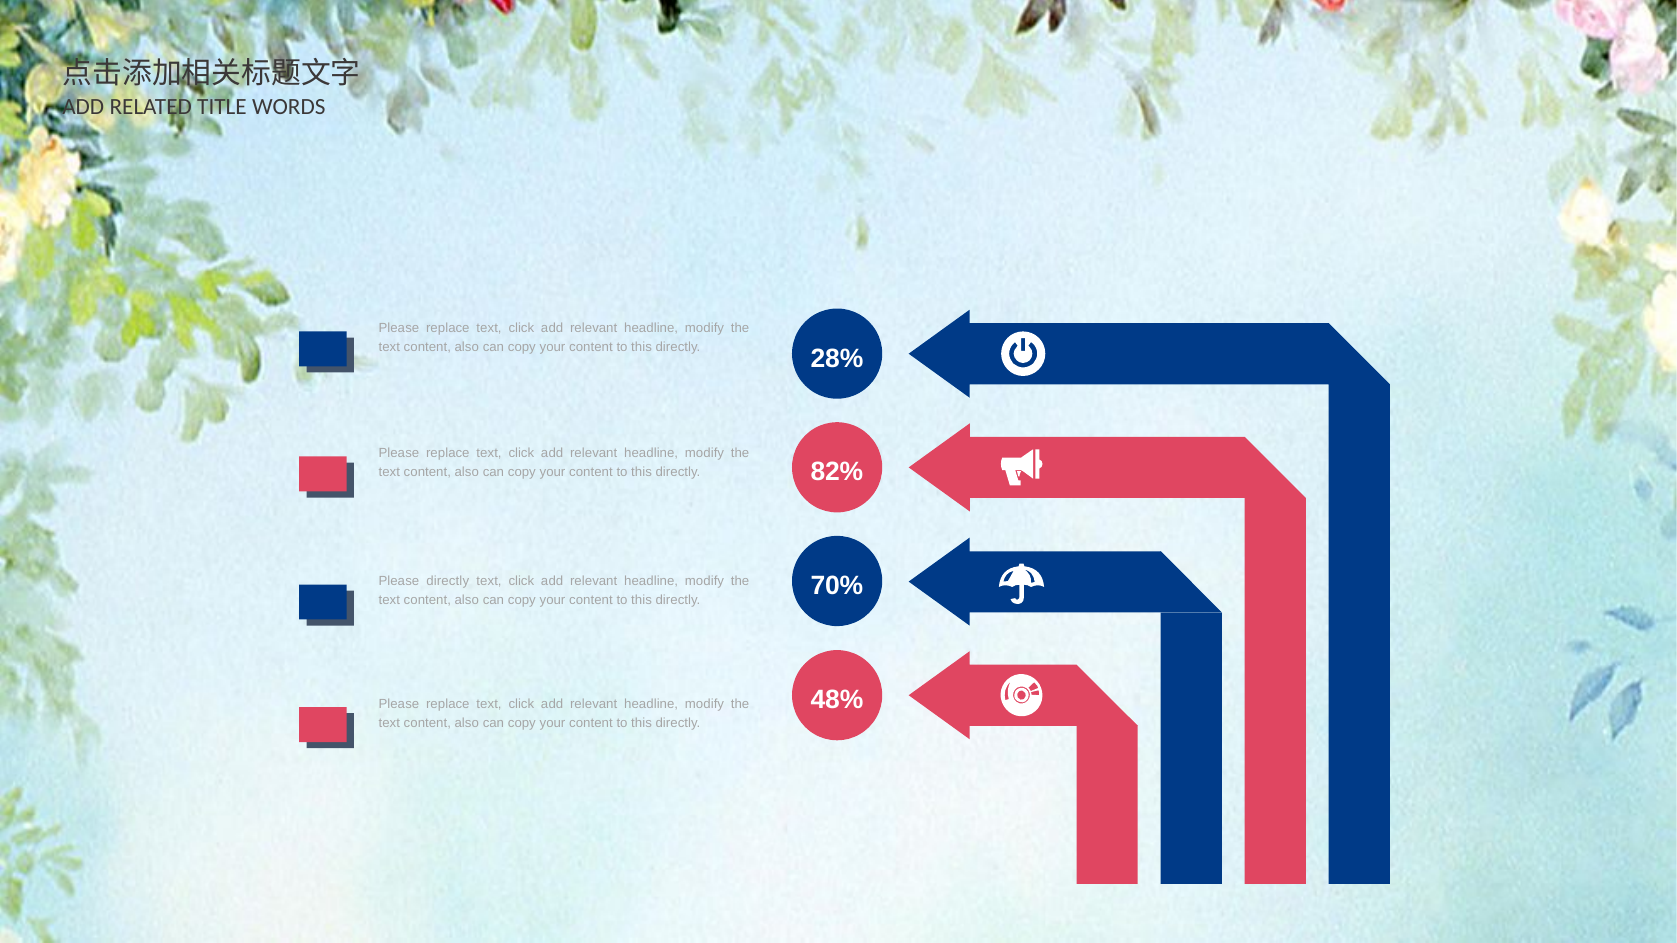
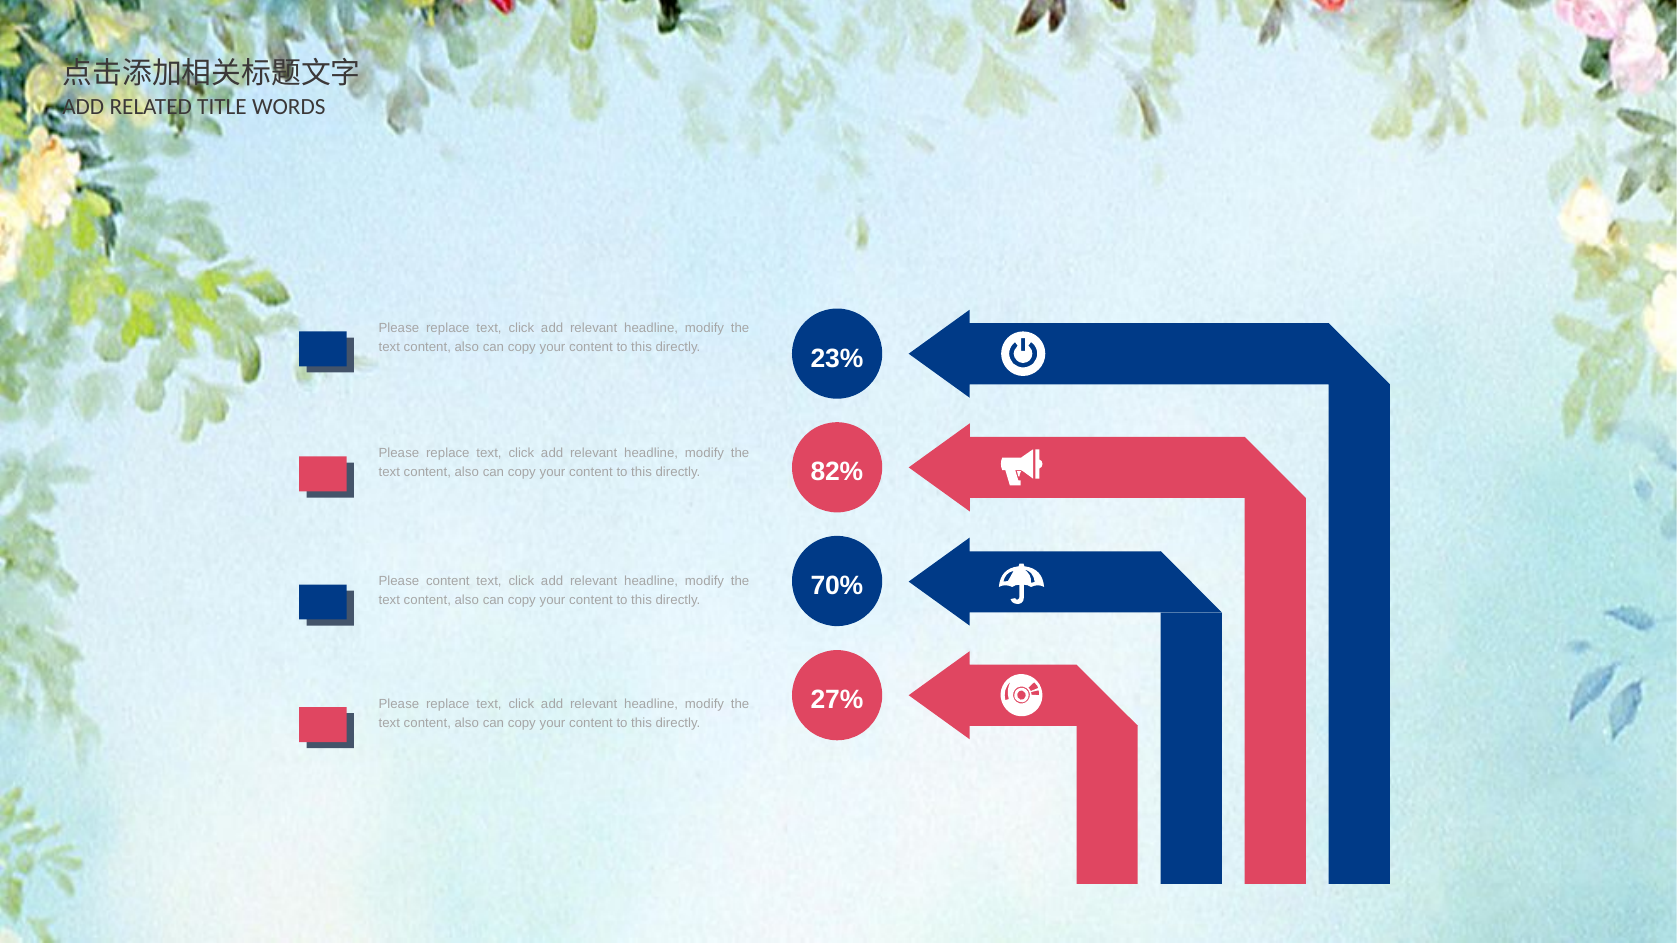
28%: 28% -> 23% (837, 359)
Please directly: directly -> content (448, 581)
48%: 48% -> 27% (837, 700)
